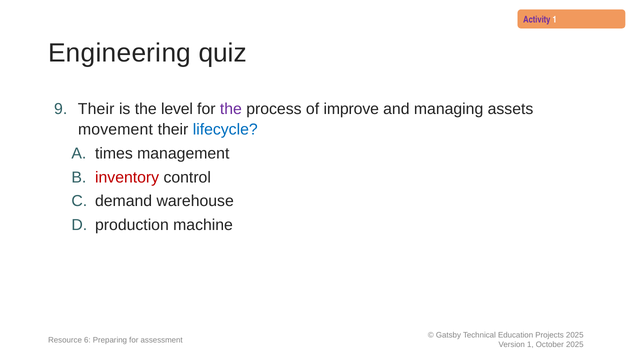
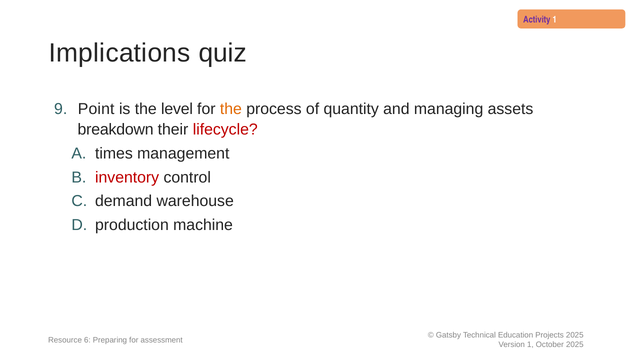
Engineering: Engineering -> Implications (120, 53)
Their: Their -> Point (96, 109)
the colour: purple -> orange (231, 109)
improve: improve -> quantity (351, 109)
movement: movement -> breakdown (116, 130)
lifecycle colour: blue -> red (225, 130)
